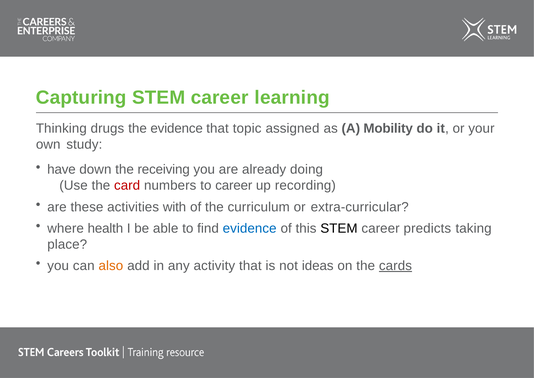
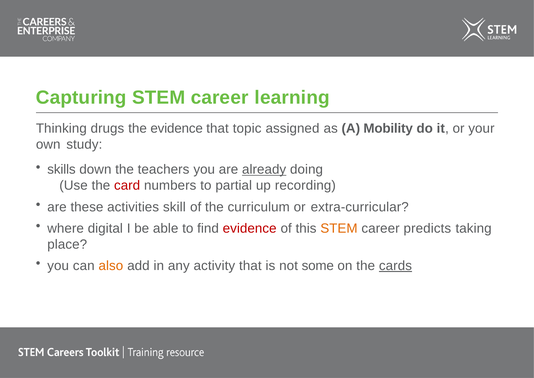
have: have -> skills (61, 169)
receiving: receiving -> teachers (164, 169)
already underline: none -> present (264, 169)
to career: career -> partial (234, 185)
with: with -> skill (174, 207)
health: health -> digital (105, 228)
evidence colour: blue -> red (250, 228)
STEM colour: black -> orange (339, 228)
ideas: ideas -> some (318, 266)
